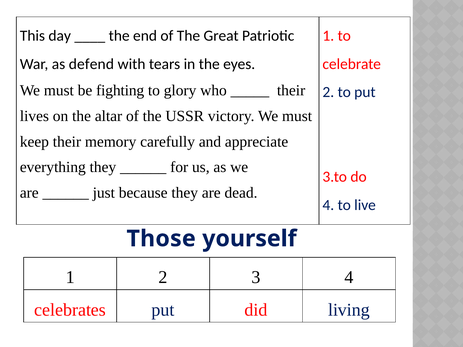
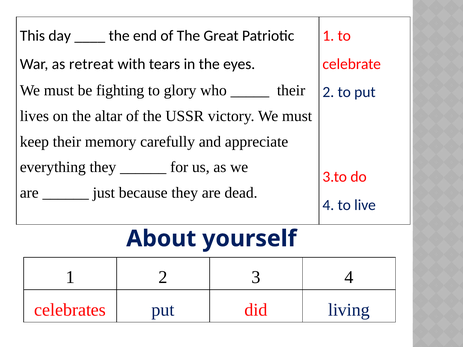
defend: defend -> retreat (91, 64)
Those: Those -> About (161, 239)
